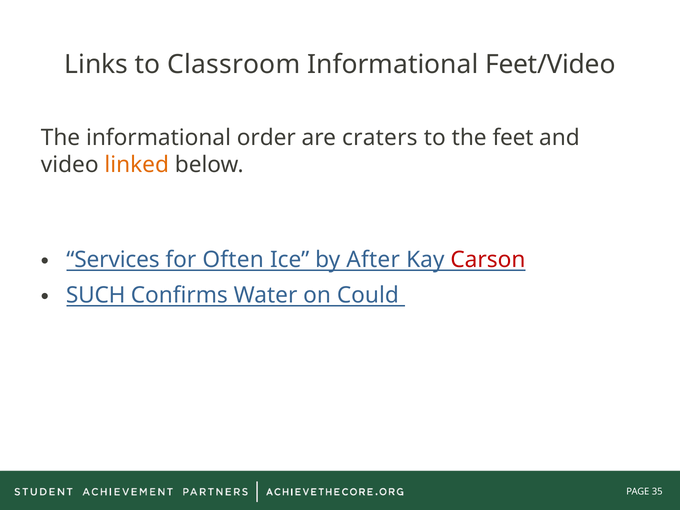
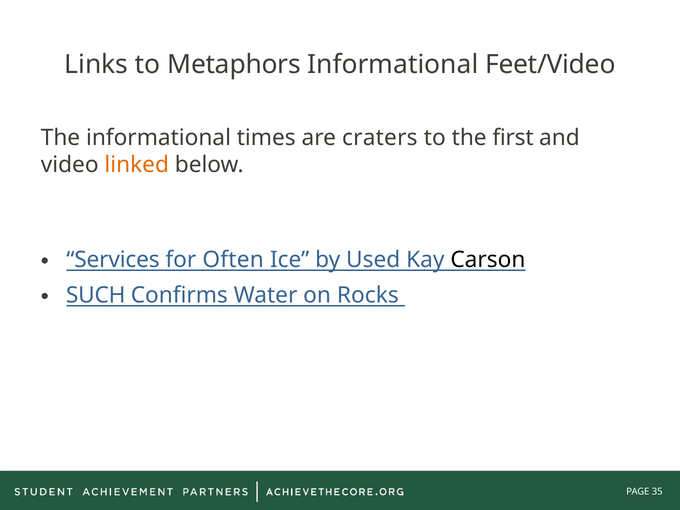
Classroom: Classroom -> Metaphors (234, 65)
order: order -> times (266, 138)
feet: feet -> first (513, 138)
After: After -> Used (373, 260)
Carson colour: red -> black (488, 260)
Could: Could -> Rocks (368, 295)
